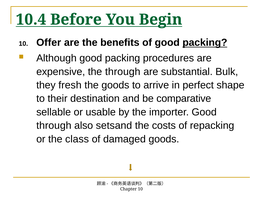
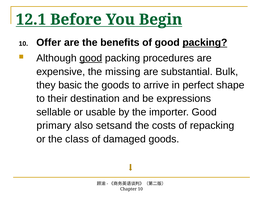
10.4: 10.4 -> 12.1 (31, 20)
good underline: none -> present (91, 58)
the through: through -> missing (123, 72)
fresh: fresh -> basic (70, 85)
comparative: comparative -> expressions (184, 99)
through: through -> primary (54, 126)
